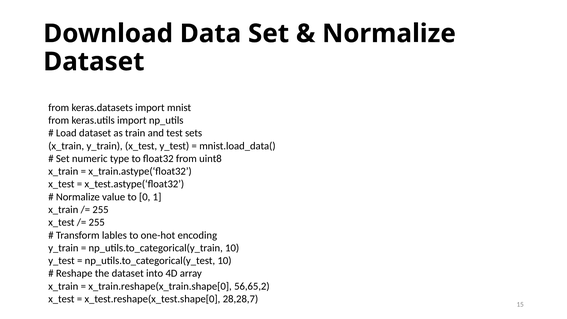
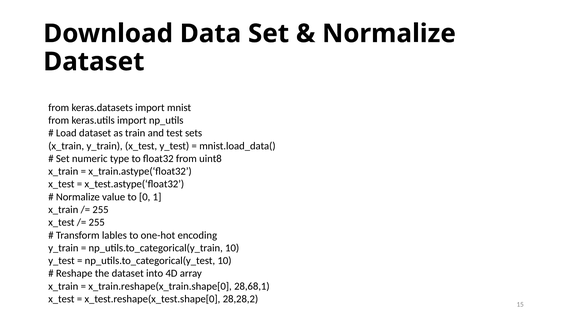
56,65,2: 56,65,2 -> 28,68,1 (252, 286)
28,28,7: 28,28,7 -> 28,28,2 (240, 299)
